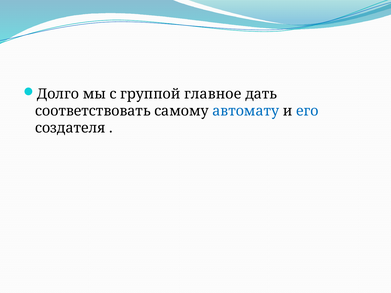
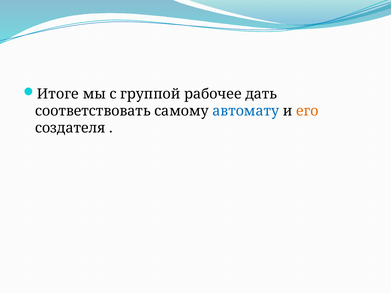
Долго: Долго -> Итоге (58, 94)
главное: главное -> рабочее (213, 94)
его colour: blue -> orange (307, 111)
